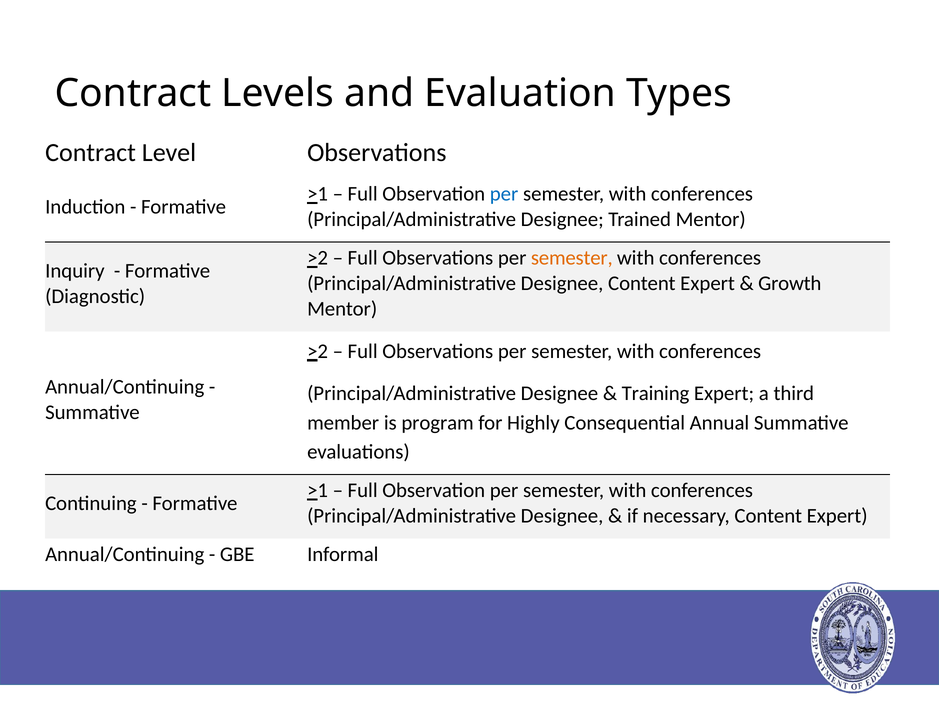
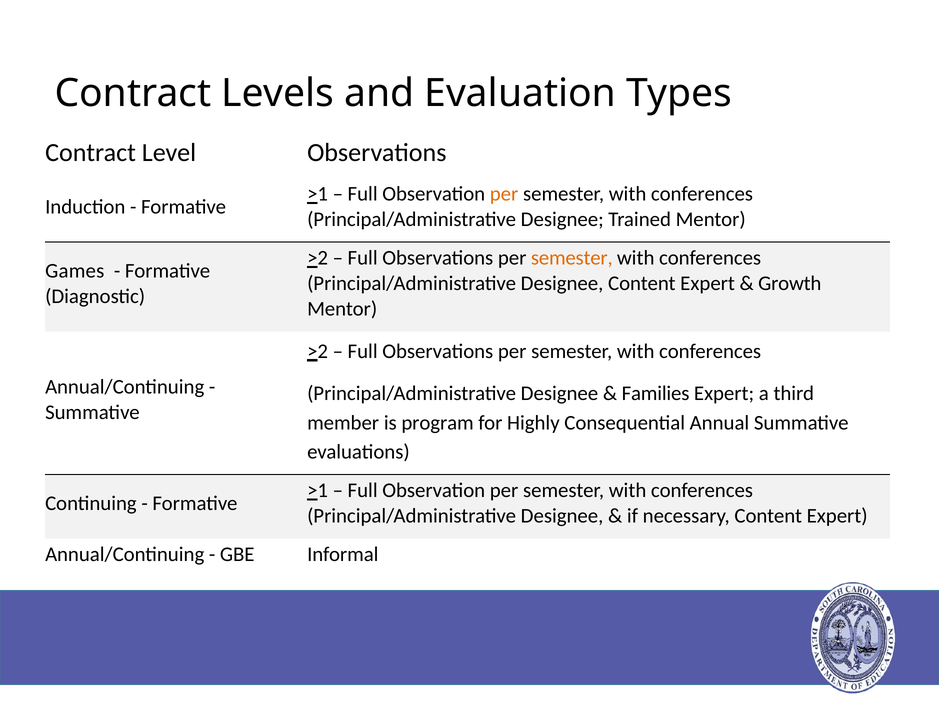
per colour: blue -> orange (504, 194)
Inquiry: Inquiry -> Games (75, 271)
Training: Training -> Families (656, 394)
